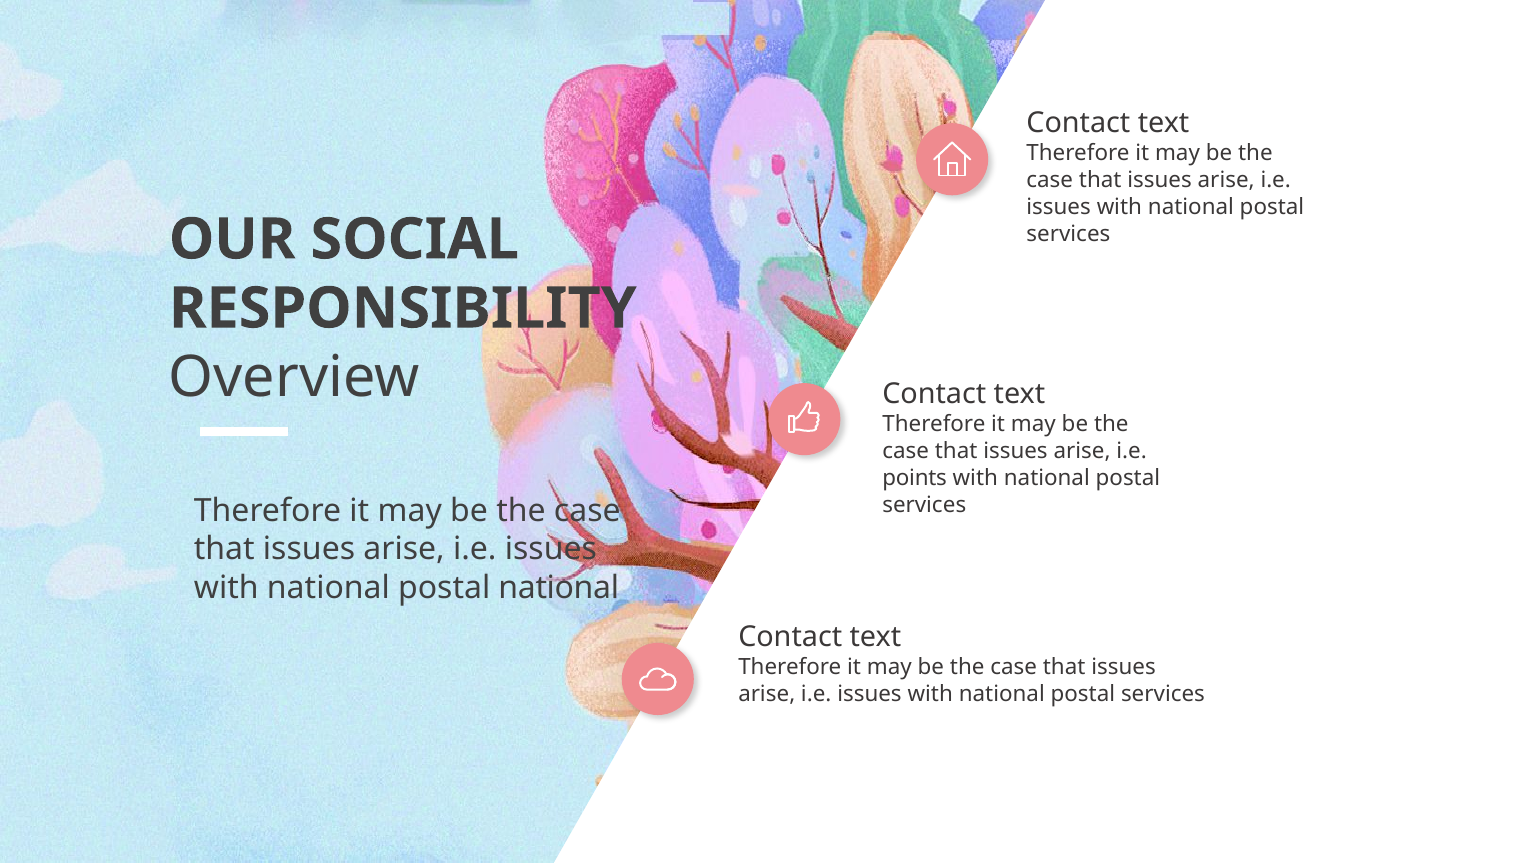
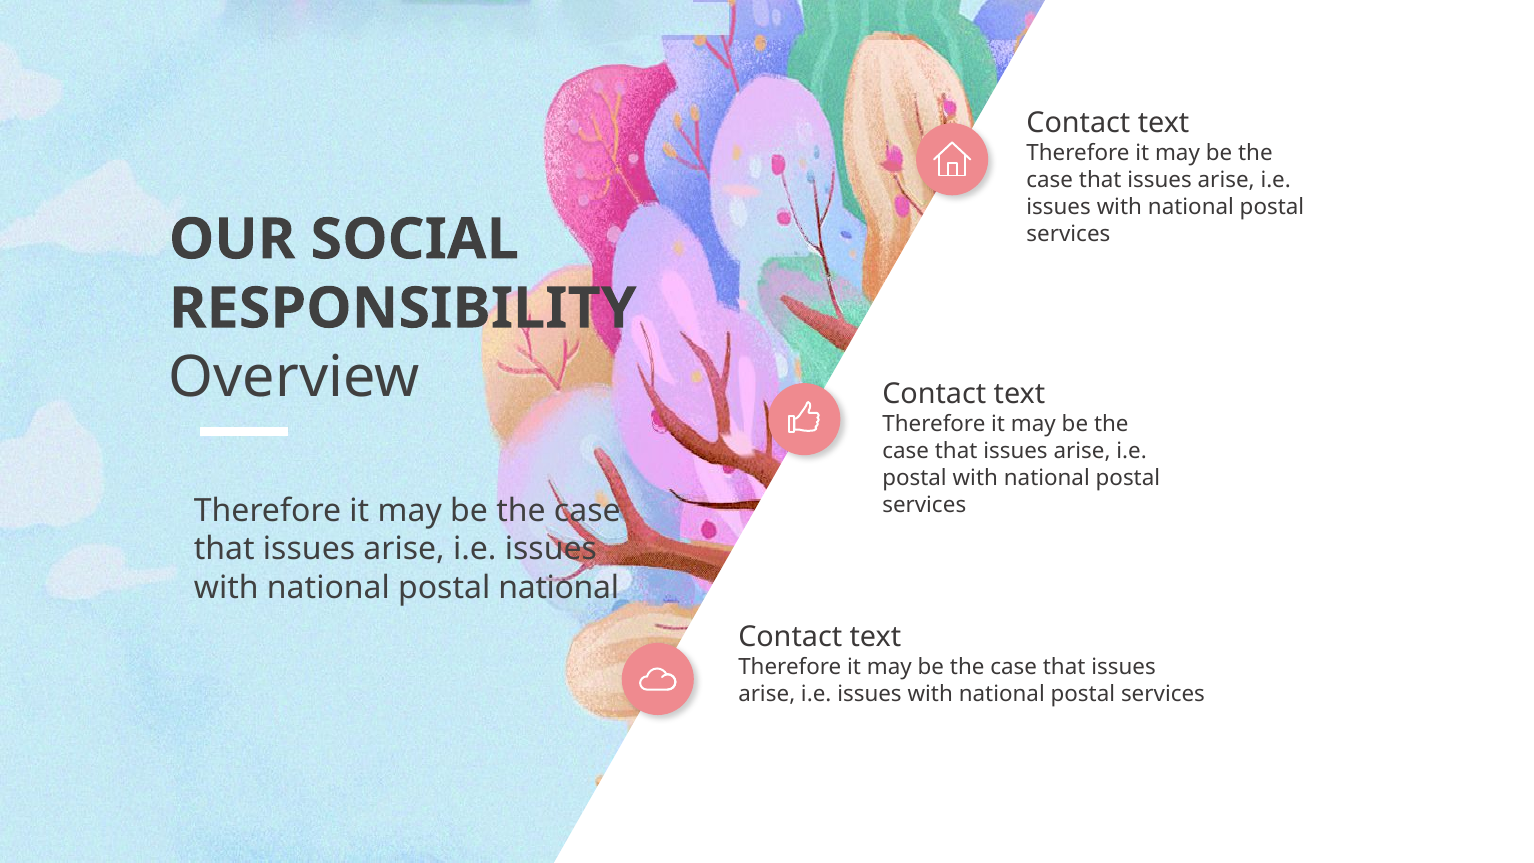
points: points -> postal (915, 478)
